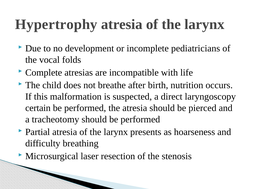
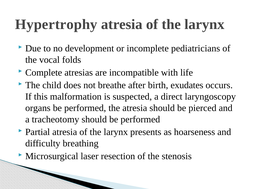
nutrition: nutrition -> exudates (187, 86)
certain: certain -> organs (38, 108)
